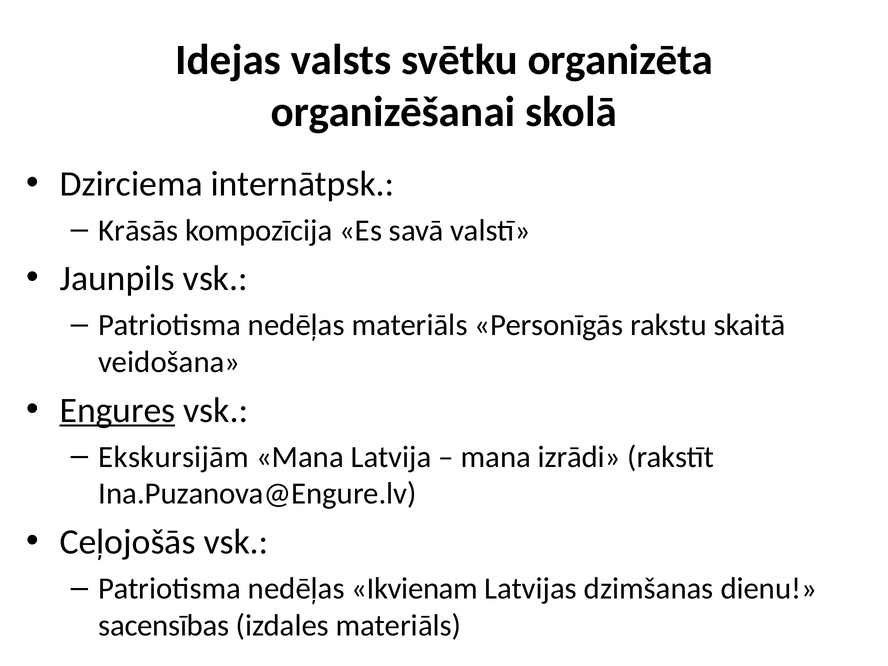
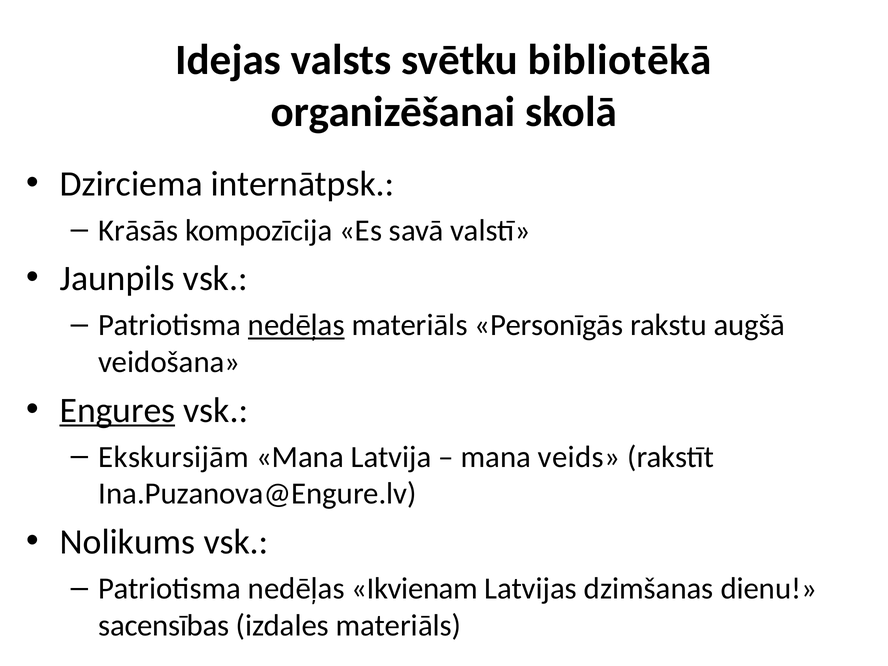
organizēta: organizēta -> bibliotēkā (620, 60)
nedēļas underline: none -> present (296, 325)
skaitā: skaitā -> augšā (750, 325)
izrādi: izrādi -> veids (579, 457)
Ceļojošās: Ceļojošās -> Nolikums (128, 542)
